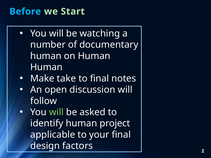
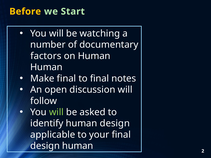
Before colour: light blue -> yellow (25, 11)
human: human -> factors (46, 56)
Make take: take -> final (66, 79)
human project: project -> design (115, 124)
design factors: factors -> human (78, 146)
